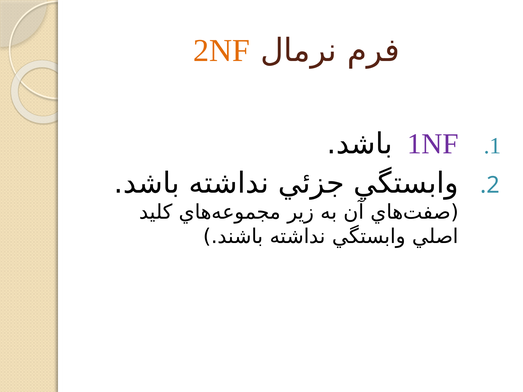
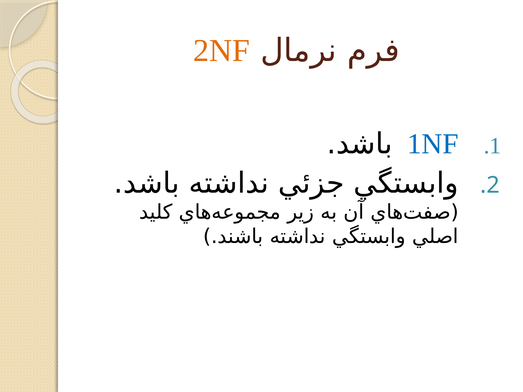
1NF colour: purple -> blue (433, 144)
